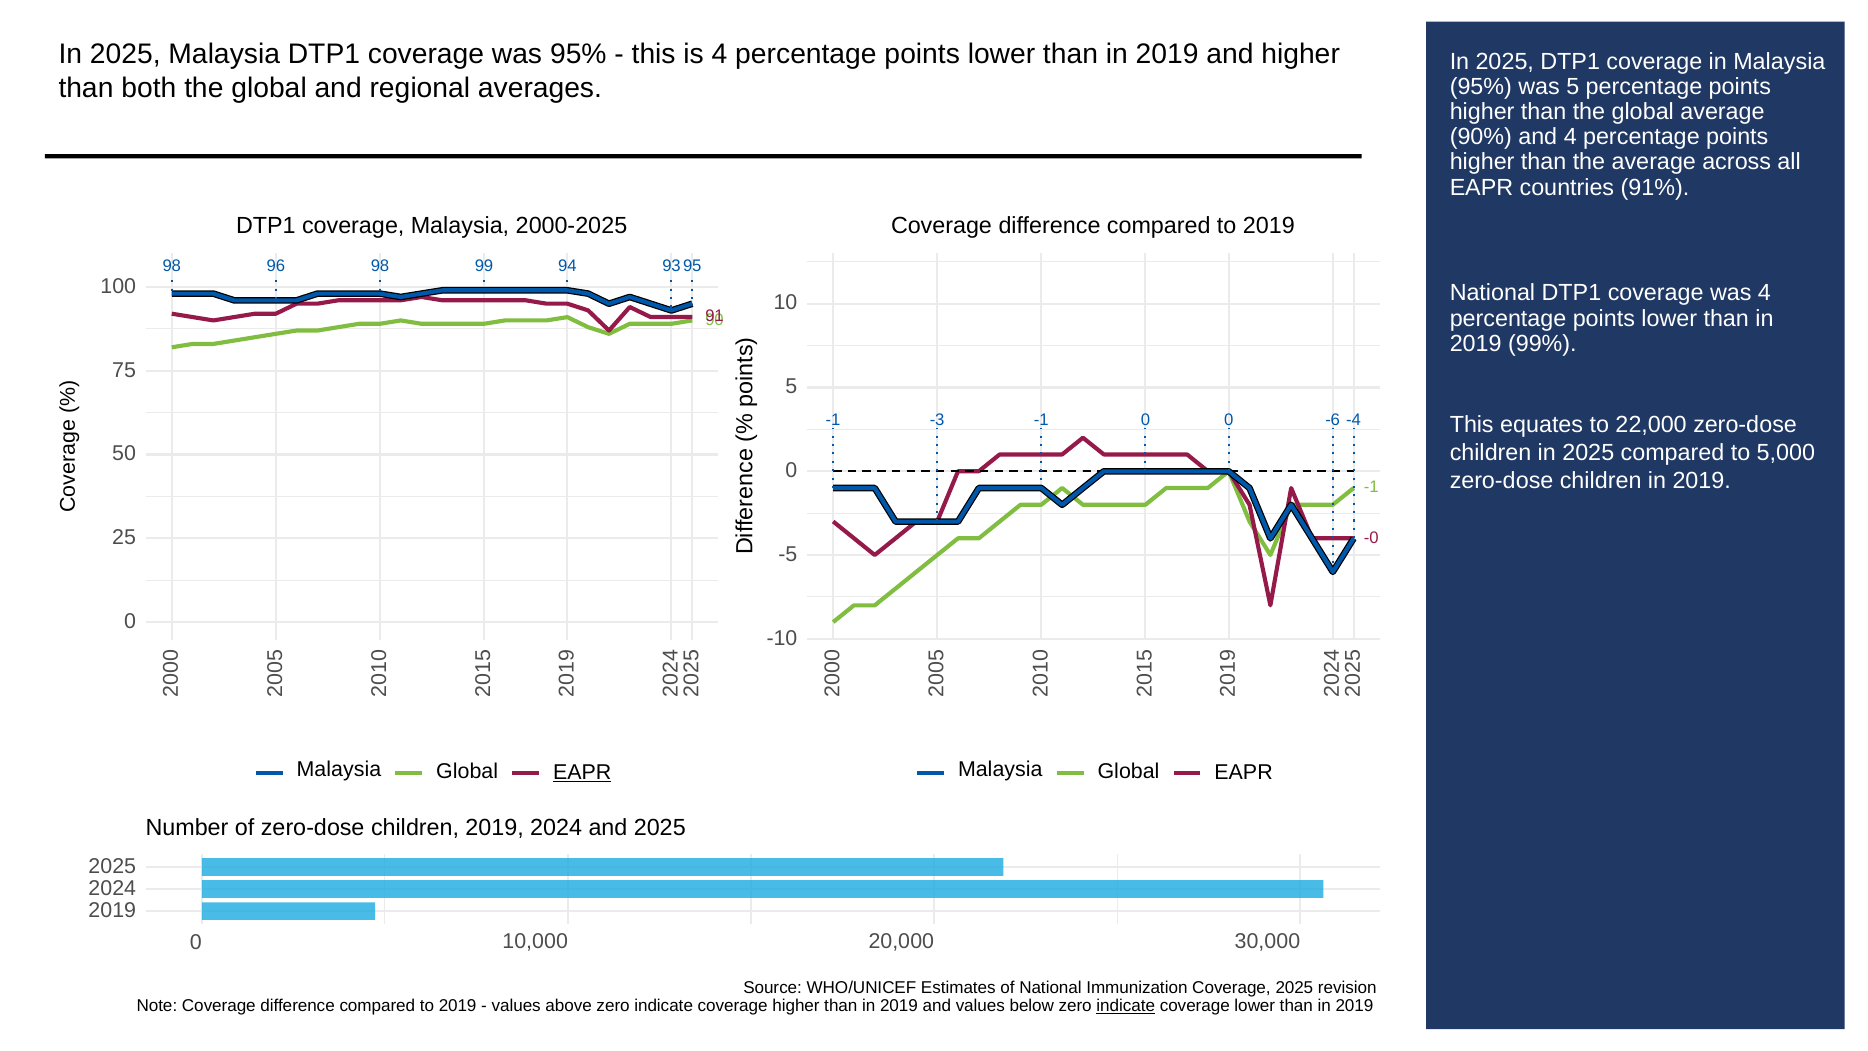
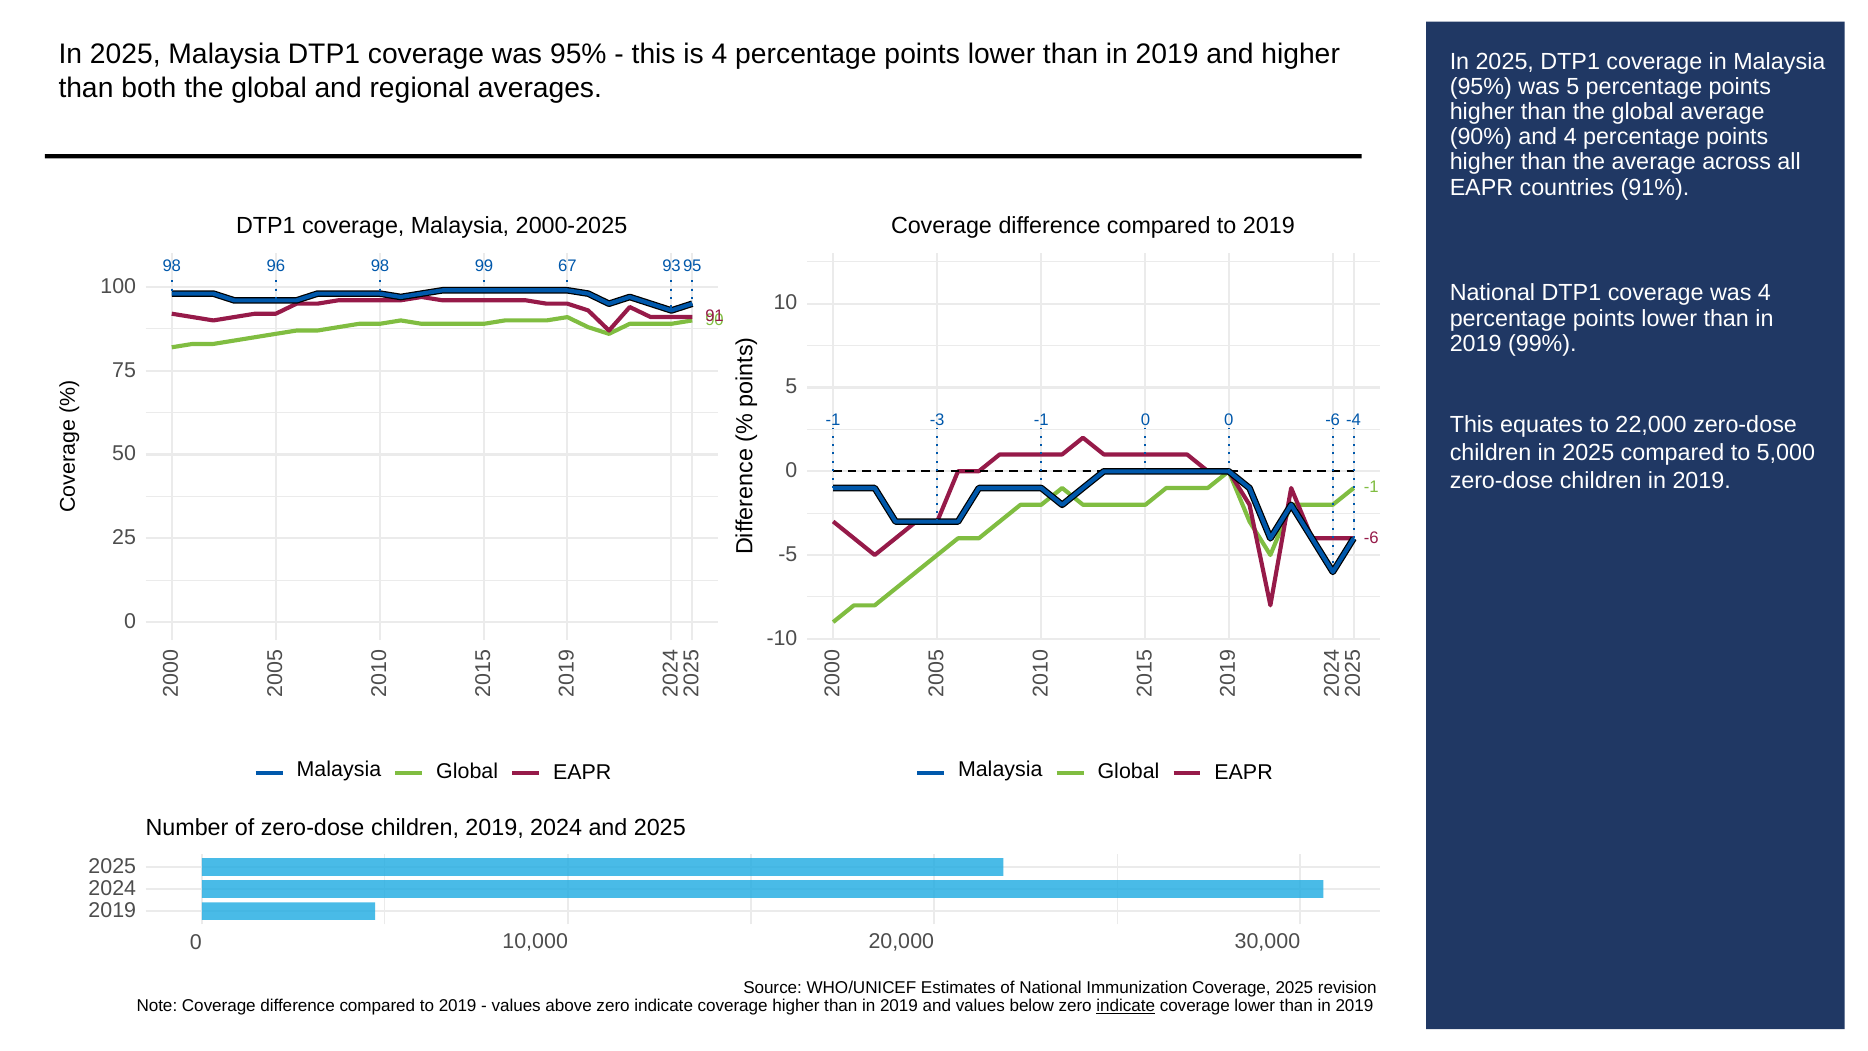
94: 94 -> 67 (567, 266)
-0: -0 -> -6 (1371, 538)
EAPR underline: present -> none (582, 772)
